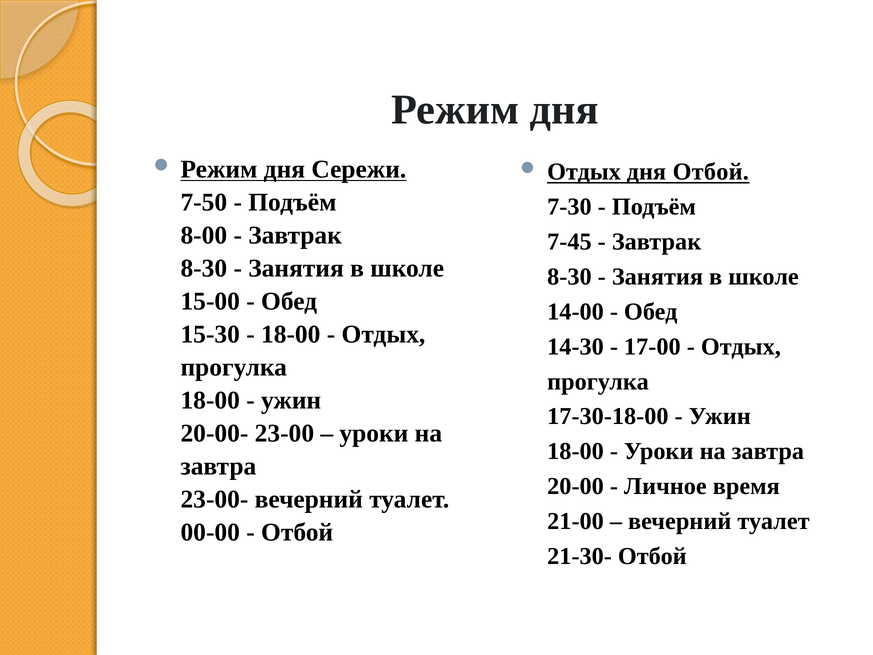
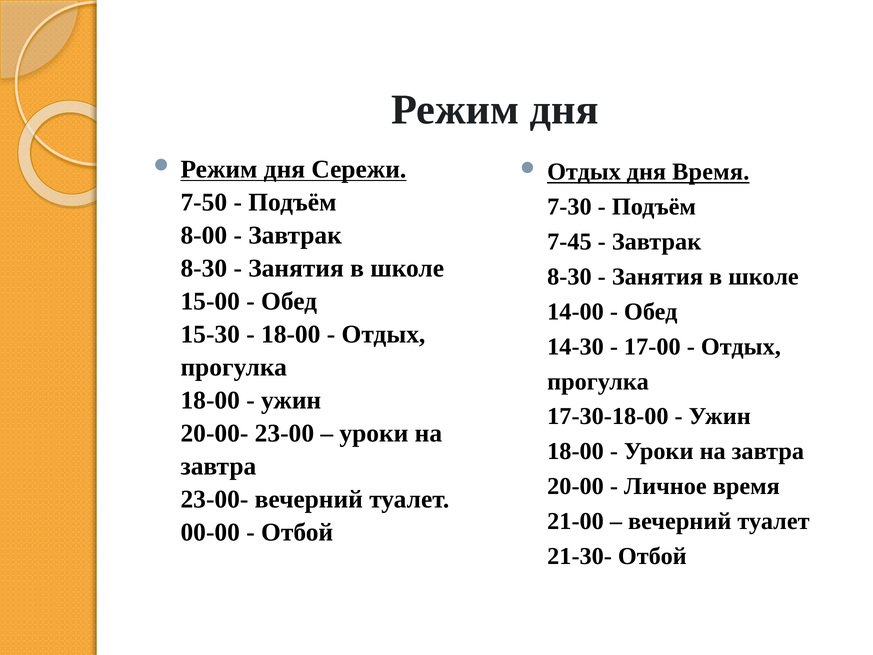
дня Отбой: Отбой -> Время (711, 172)
